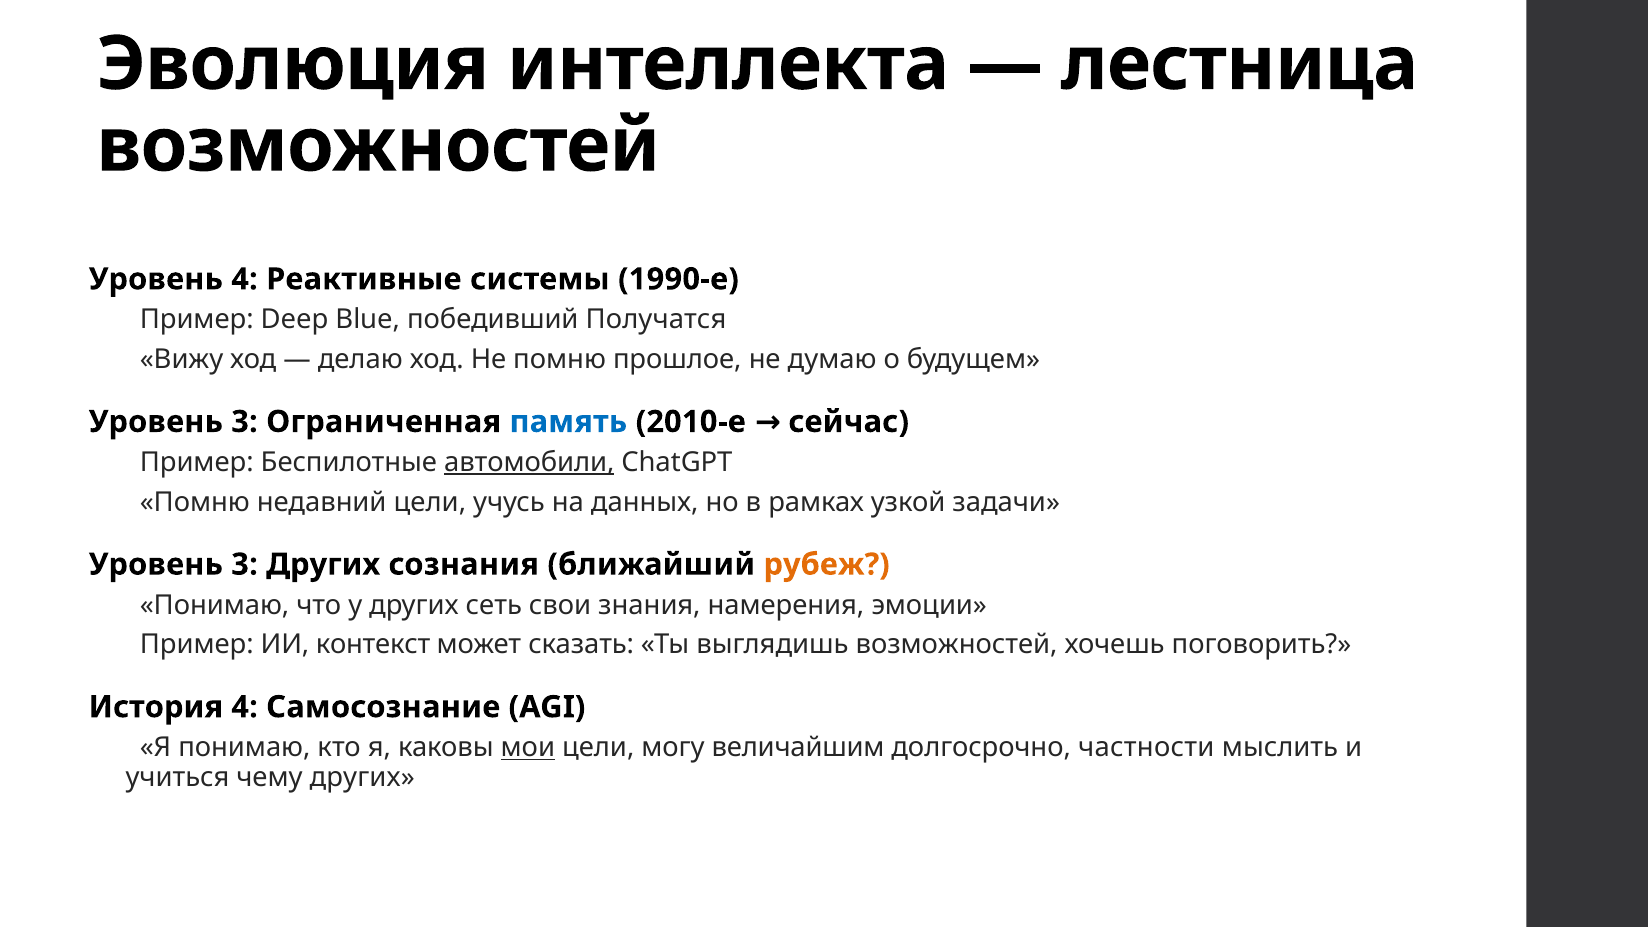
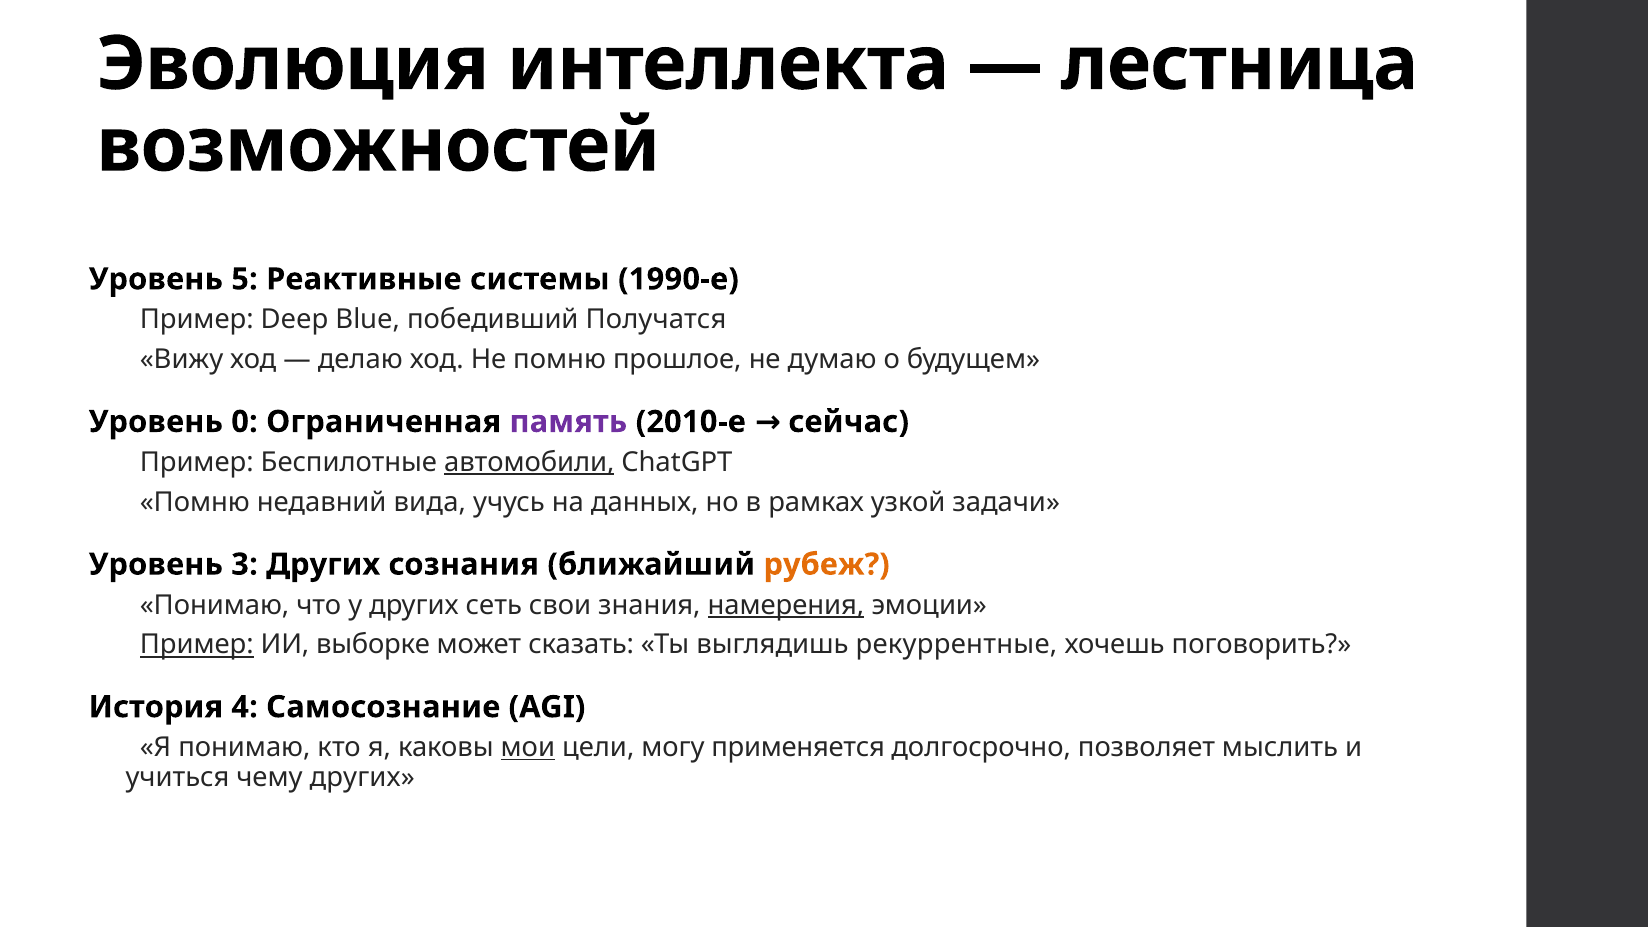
Уровень 4: 4 -> 5 (244, 279)
3: 3 -> 0 (244, 422)
память colour: blue -> purple (568, 422)
недавний цели: цели -> вида (430, 502)
намерения underline: none -> present (786, 605)
Пример underline: none -> present (197, 645)
контекст: контекст -> выборке (373, 645)
выглядишь возможностей: возможностей -> рекуррентные (956, 645)
величайшим: величайшим -> применяется (798, 748)
частности: частности -> позволяет (1147, 748)
